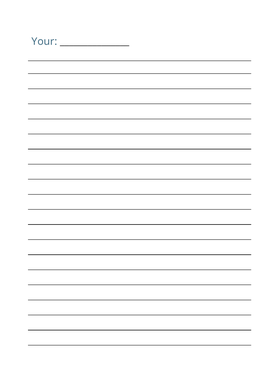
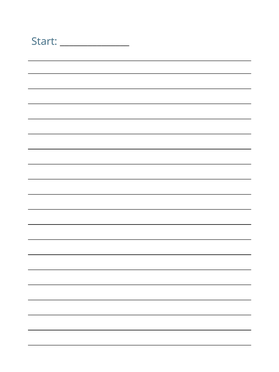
Your: Your -> Start (44, 42)
